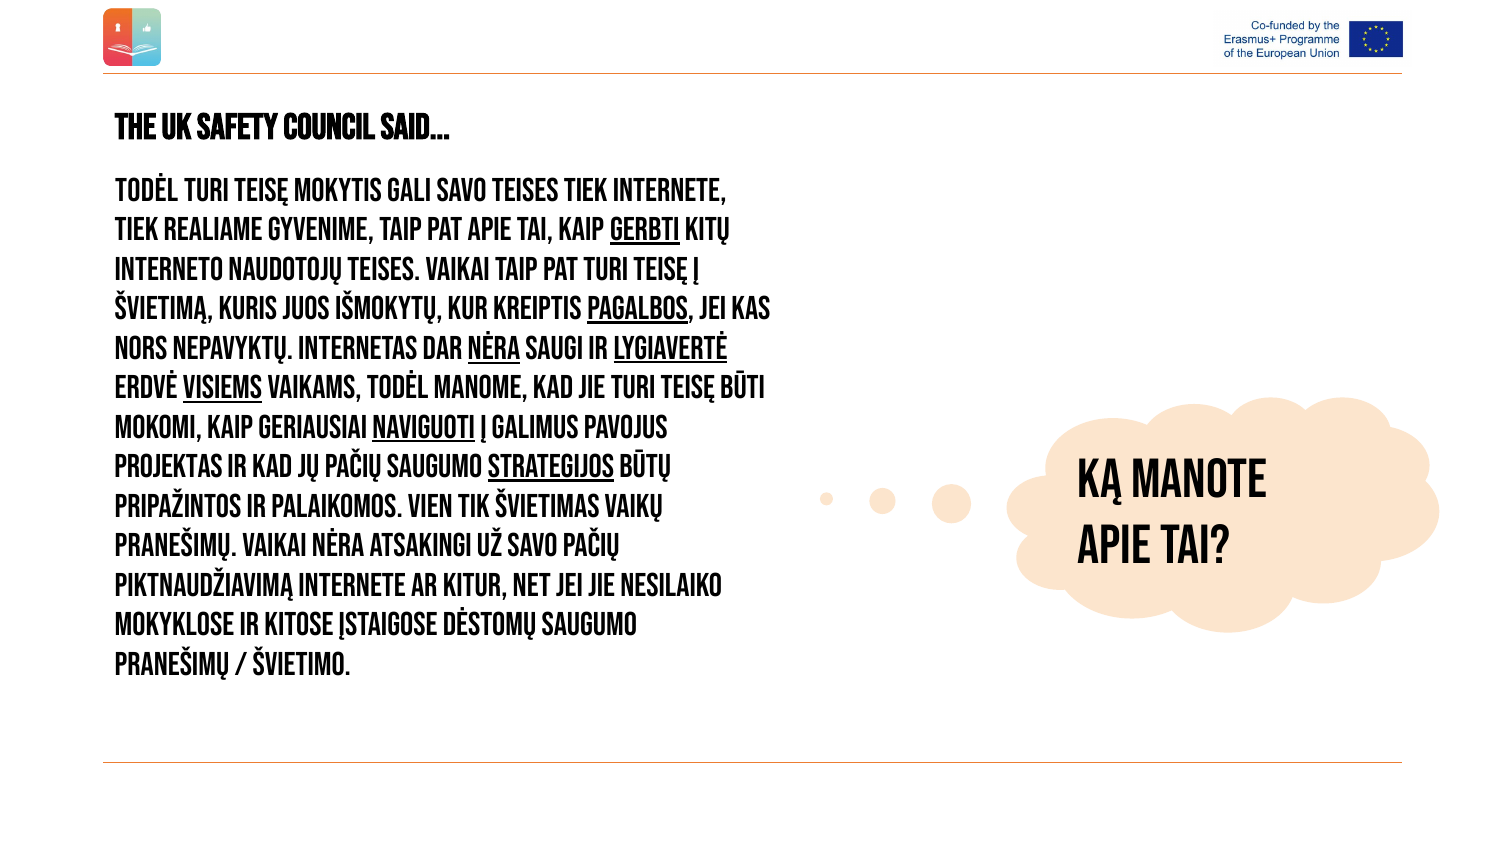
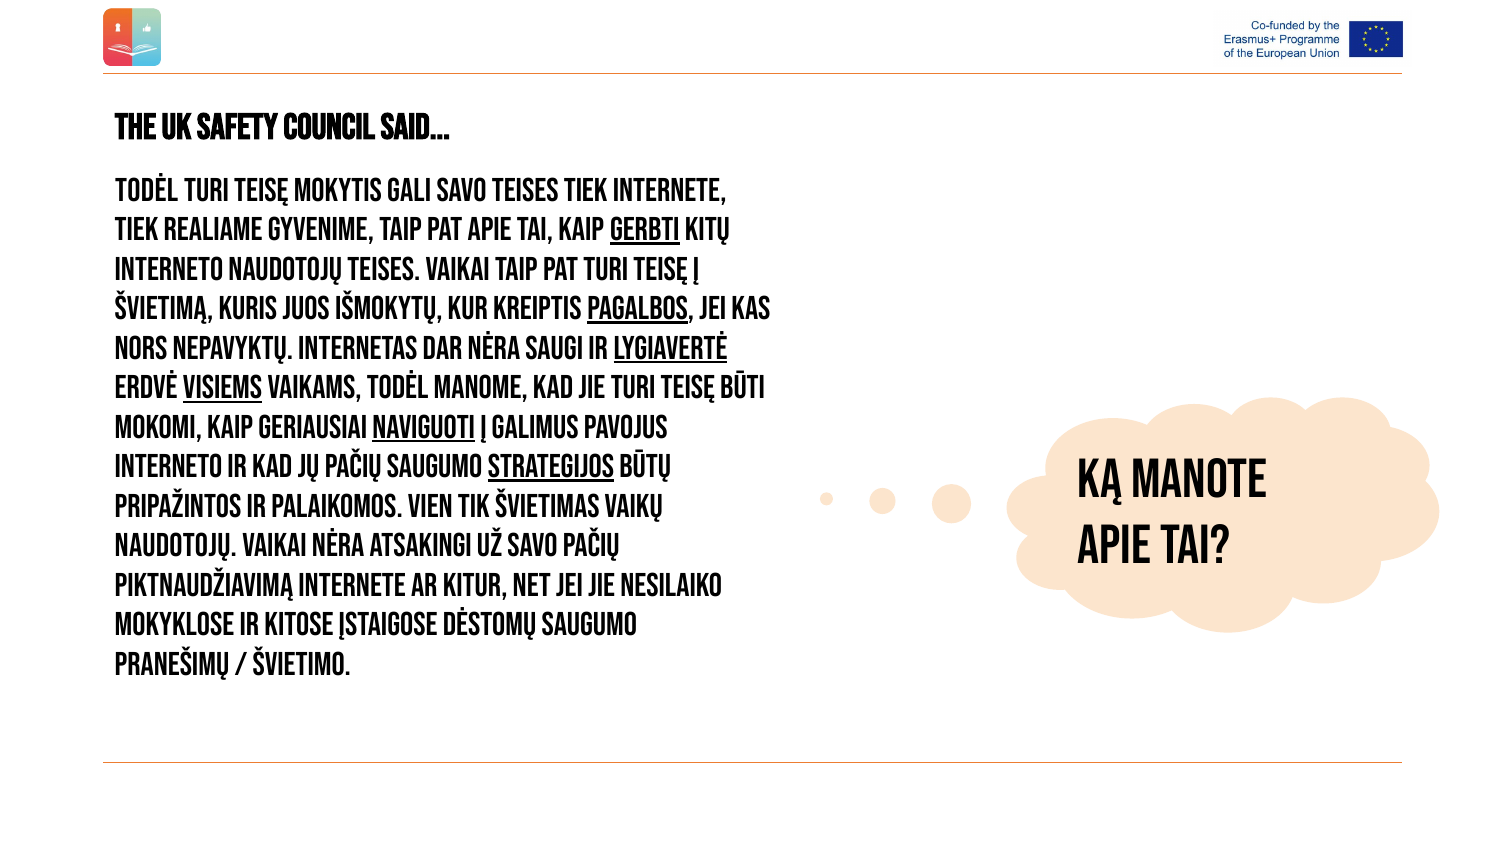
nėra underline: present -> none (494, 348)
projektas: projektas -> interneto (169, 467)
pranešimų: pranešimų -> naudotojų (176, 546)
